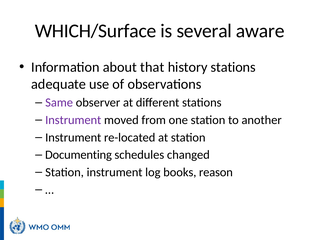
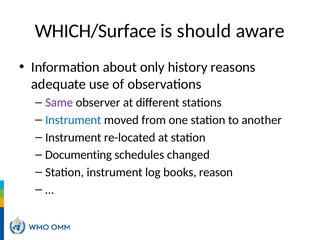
several: several -> should (204, 31)
that: that -> only (152, 67)
history stations: stations -> reasons (233, 67)
Instrument colour: purple -> blue (73, 120)
